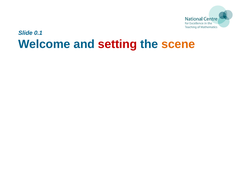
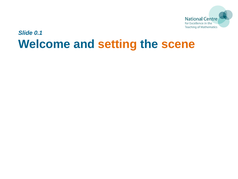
setting colour: red -> orange (117, 44)
